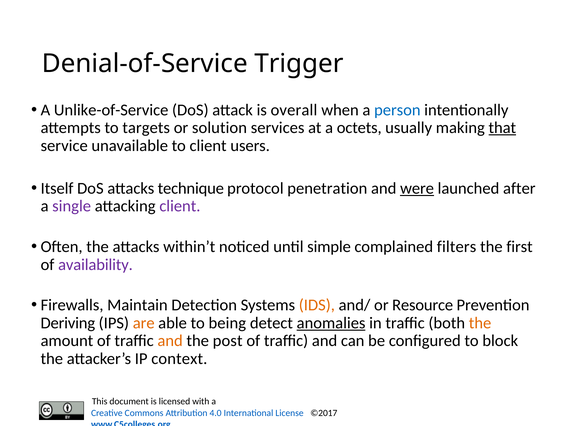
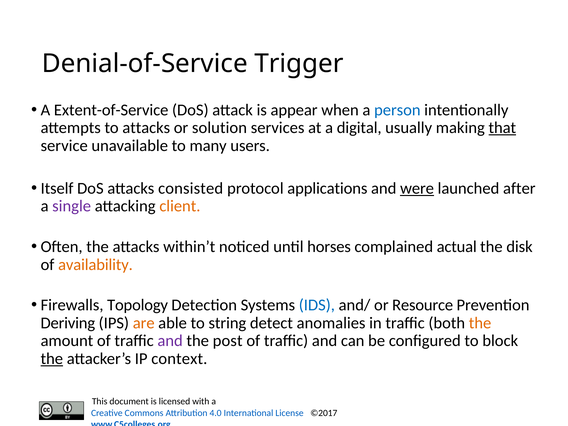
Unlike-of-Service: Unlike-of-Service -> Extent-of-Service (111, 110)
overall: overall -> appear (294, 110)
to targets: targets -> attacks (146, 128)
octets: octets -> digital (359, 128)
to client: client -> many (208, 146)
technique: technique -> consisted (191, 188)
penetration: penetration -> applications (327, 188)
client colour: purple -> orange (180, 206)
simple: simple -> horses (329, 247)
filters: filters -> actual (457, 247)
first: first -> disk (519, 247)
availability colour: purple -> orange (95, 265)
Maintain: Maintain -> Topology (138, 305)
IDS colour: orange -> blue (317, 305)
being: being -> string (227, 323)
anomalies underline: present -> none (331, 323)
and colour: orange -> purple (170, 341)
the underline: none -> present (52, 359)
